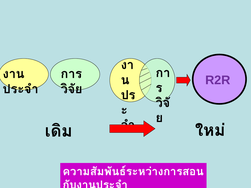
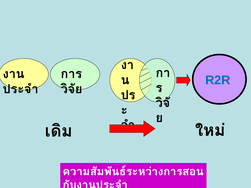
R2R colour: purple -> blue (218, 80)
